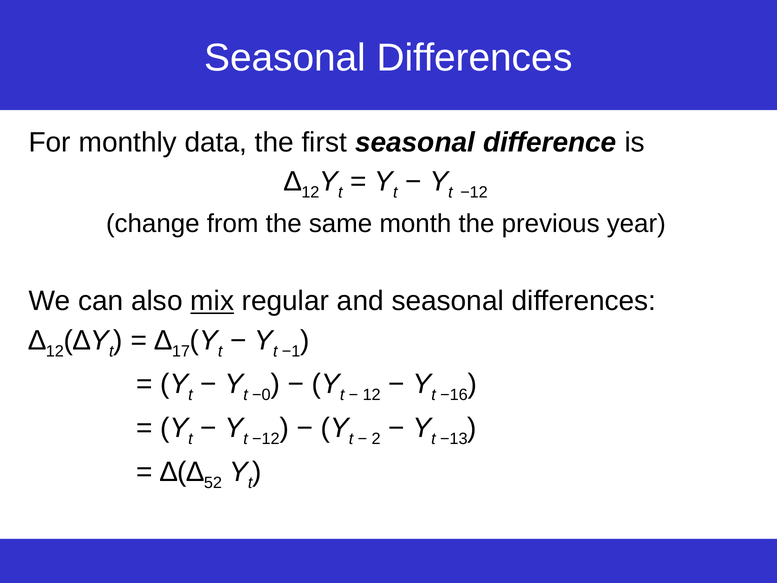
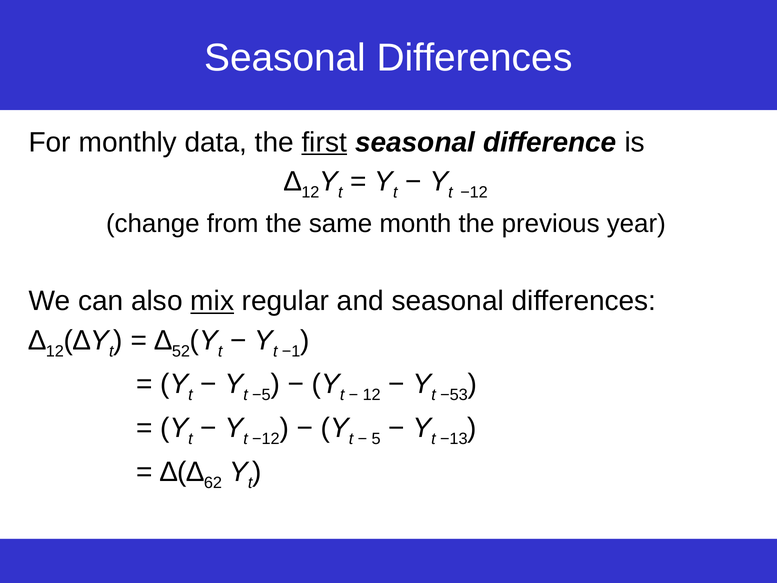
first underline: none -> present (324, 142)
17: 17 -> 52 (181, 351)
−0: −0 -> −5 (261, 395)
−16: −16 -> −53 (454, 395)
2: 2 -> 5 (376, 439)
52: 52 -> 62 (213, 483)
